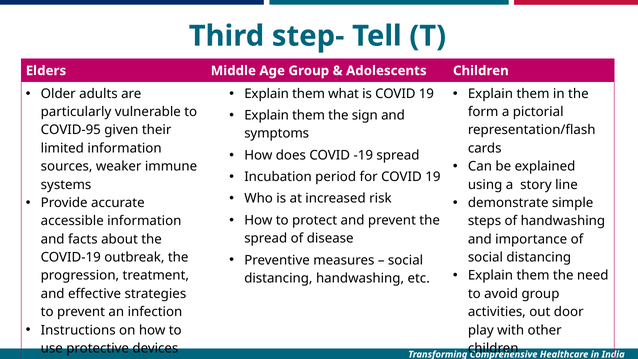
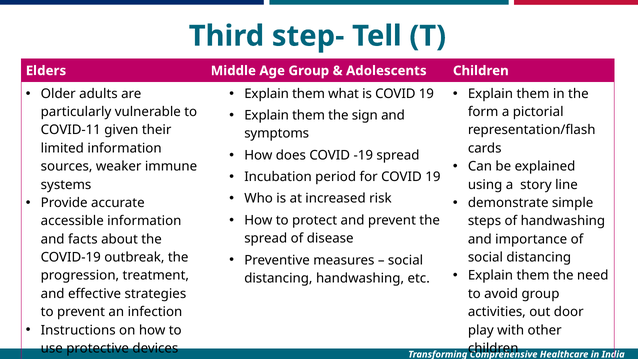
COVID-95: COVID-95 -> COVID-11 (71, 130)
